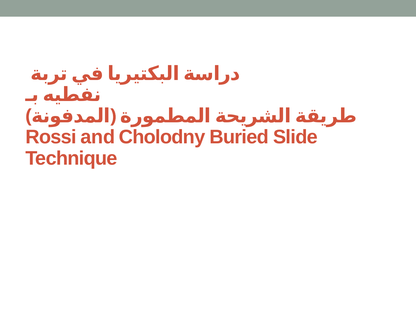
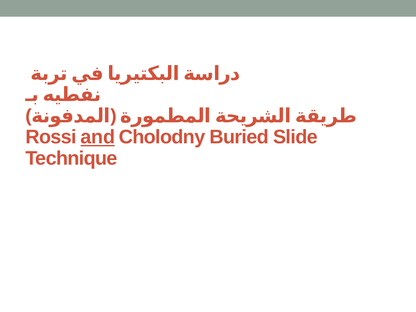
and underline: none -> present (98, 137)
